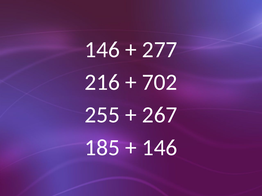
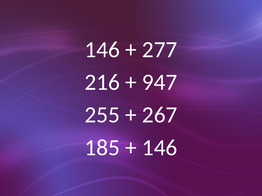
702: 702 -> 947 (160, 82)
